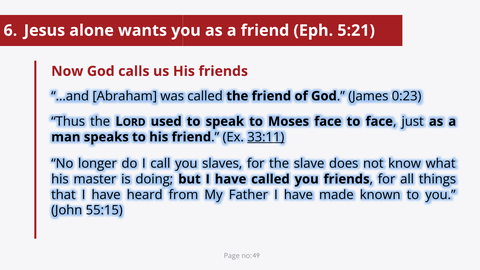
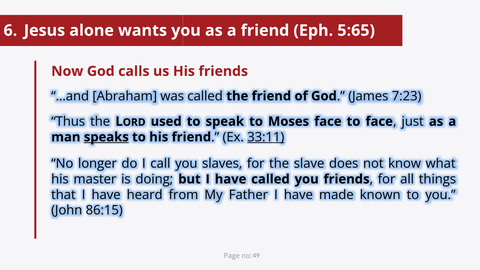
5:21: 5:21 -> 5:65 (356, 31)
0:23: 0:23 -> 7:23 (407, 96)
speaks underline: none -> present (106, 137)
55:15: 55:15 -> 86:15 (104, 211)
